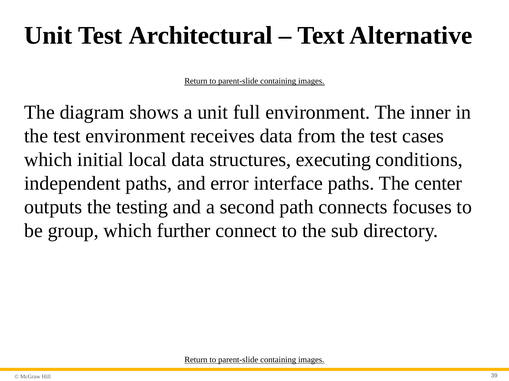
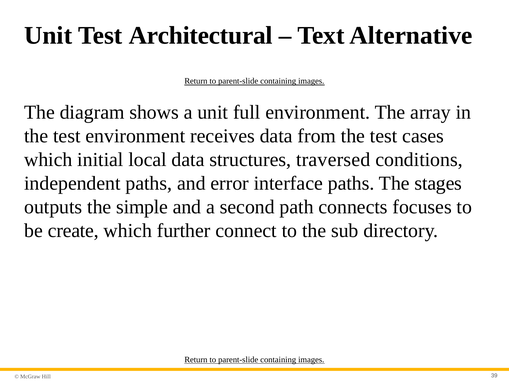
inner: inner -> array (431, 113)
executing: executing -> traversed (333, 160)
center: center -> stages (438, 184)
testing: testing -> simple (142, 207)
group: group -> create (73, 231)
